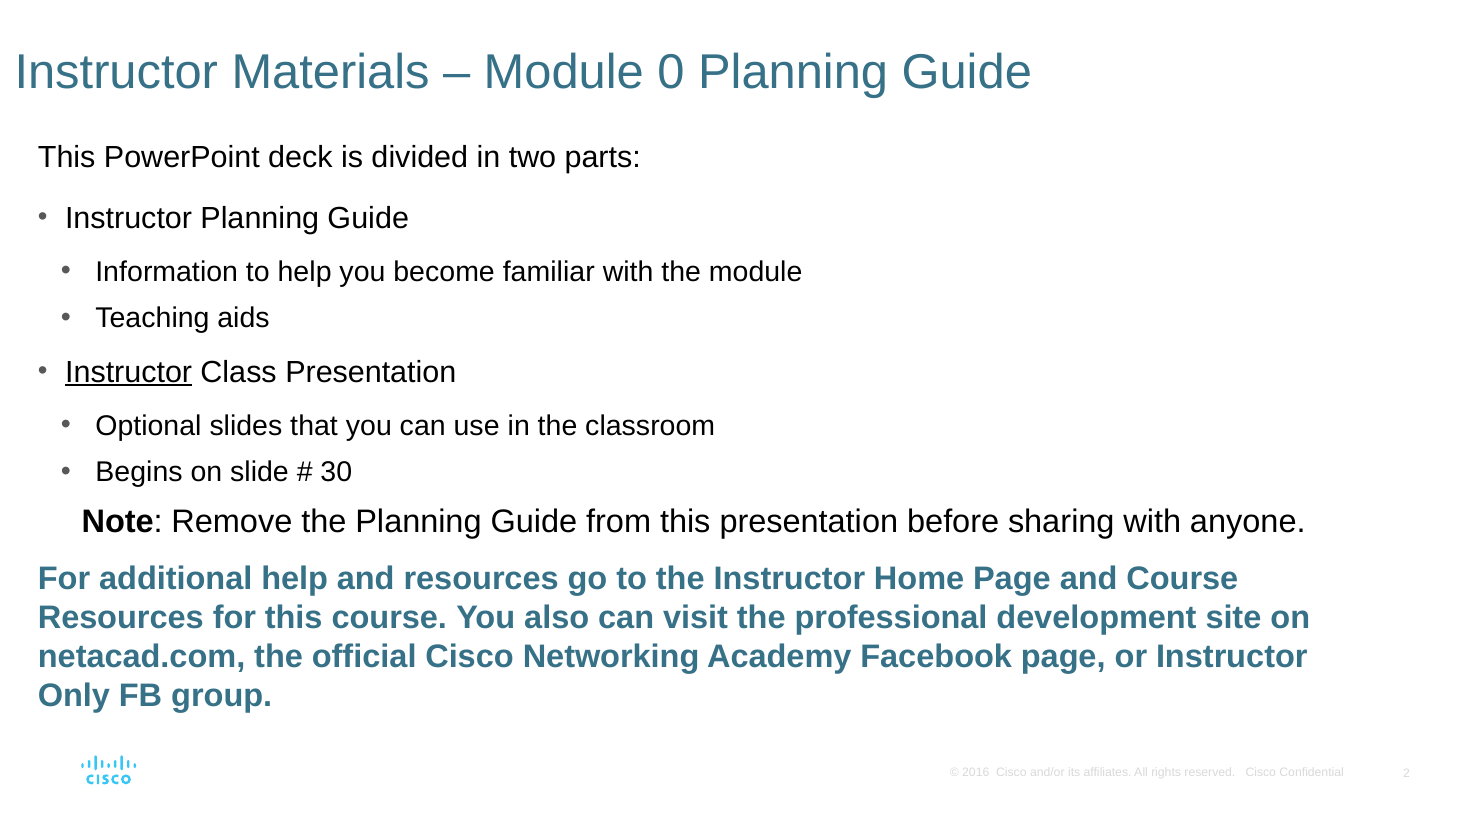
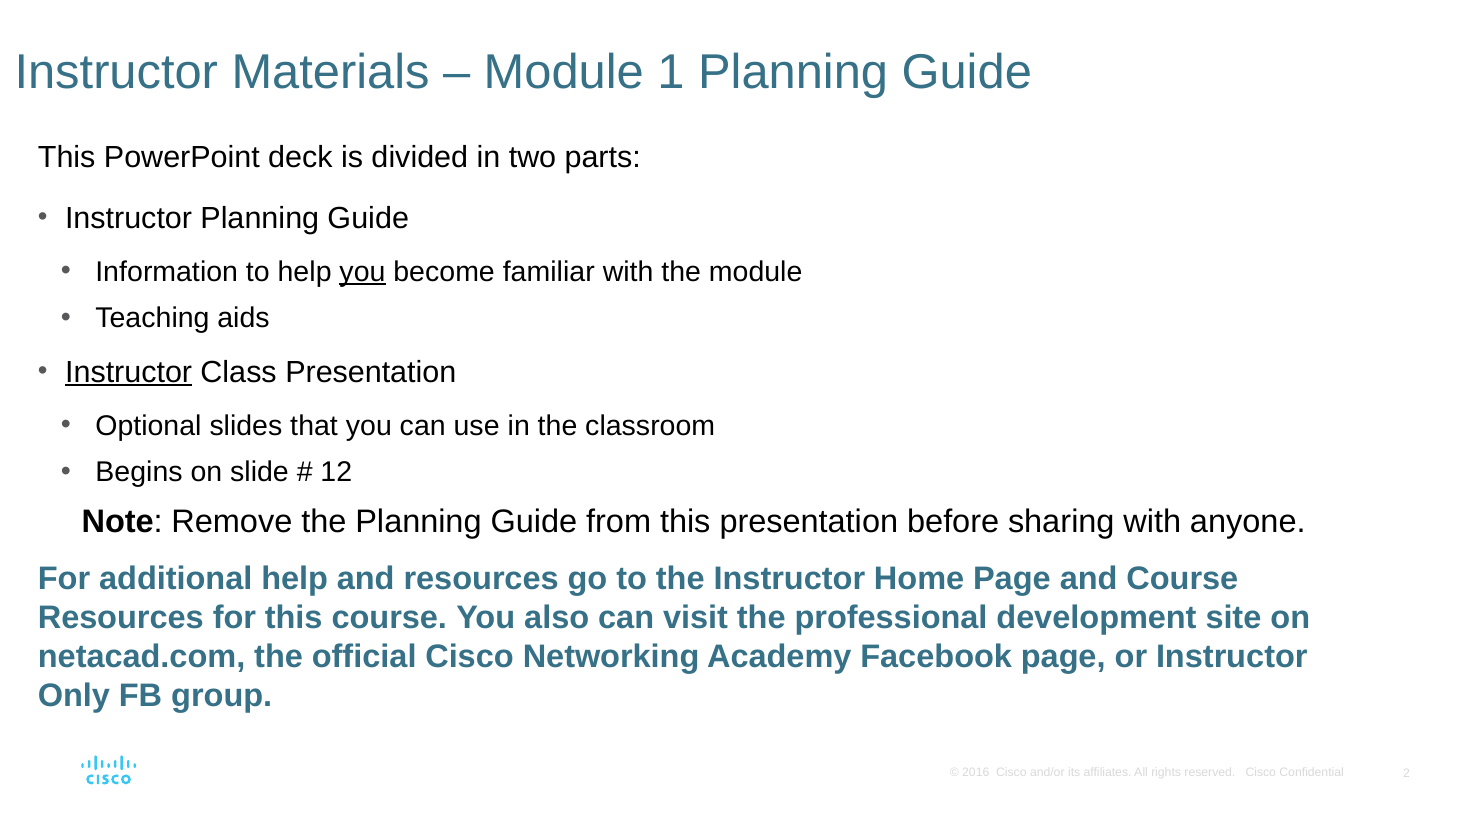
0: 0 -> 1 (671, 72)
you underline: none -> present (363, 272)
30: 30 -> 12 (336, 472)
